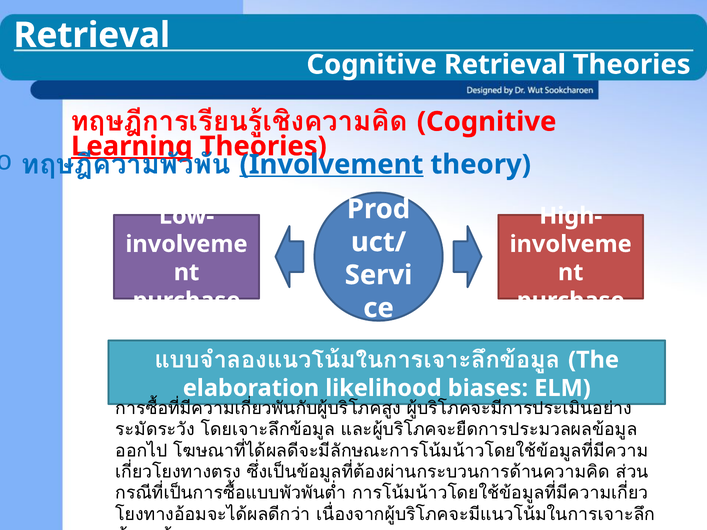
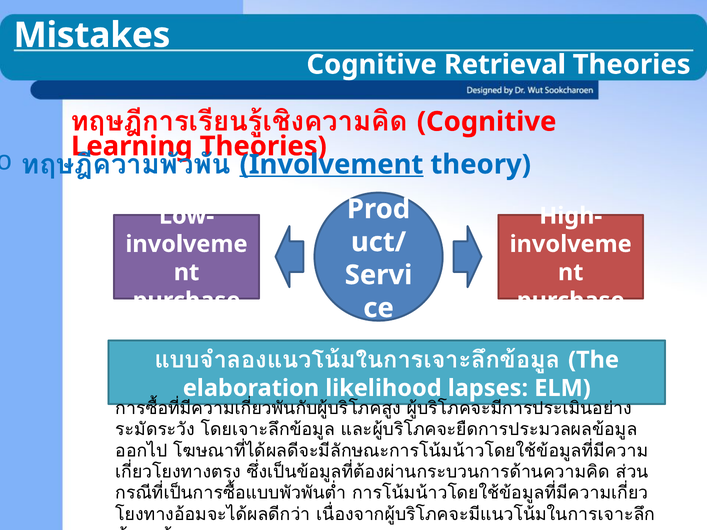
Retrieval: Retrieval -> Mistakes (92, 35)
Learning underline: present -> none (132, 146)
biases: biases -> lapses (488, 388)
